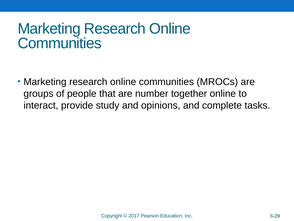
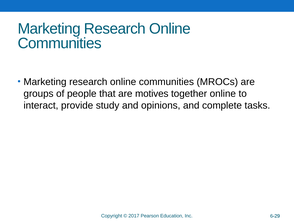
number: number -> motives (152, 93)
